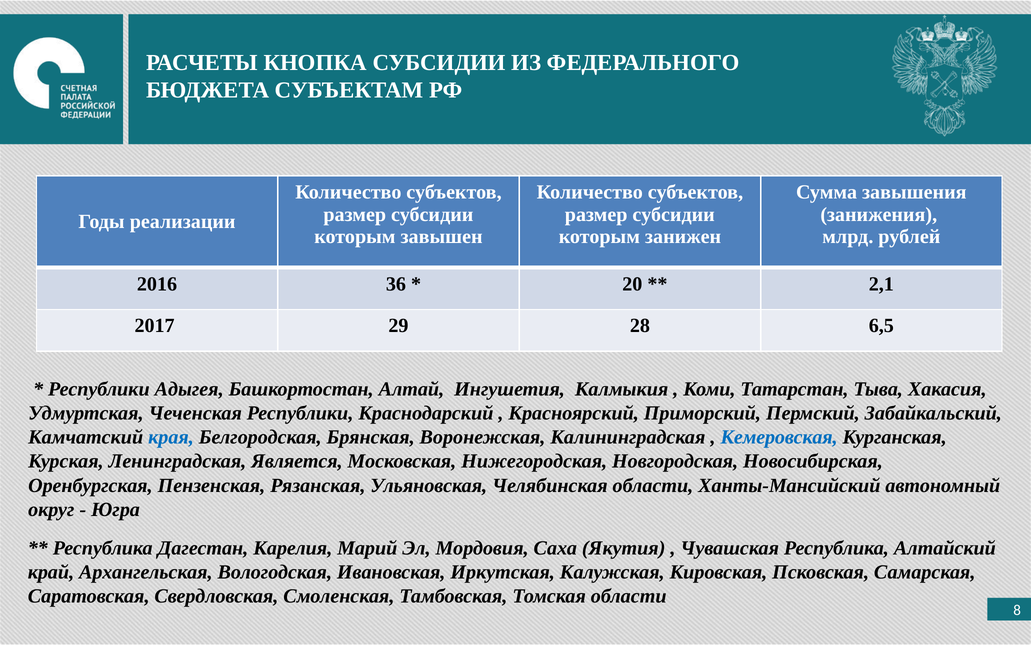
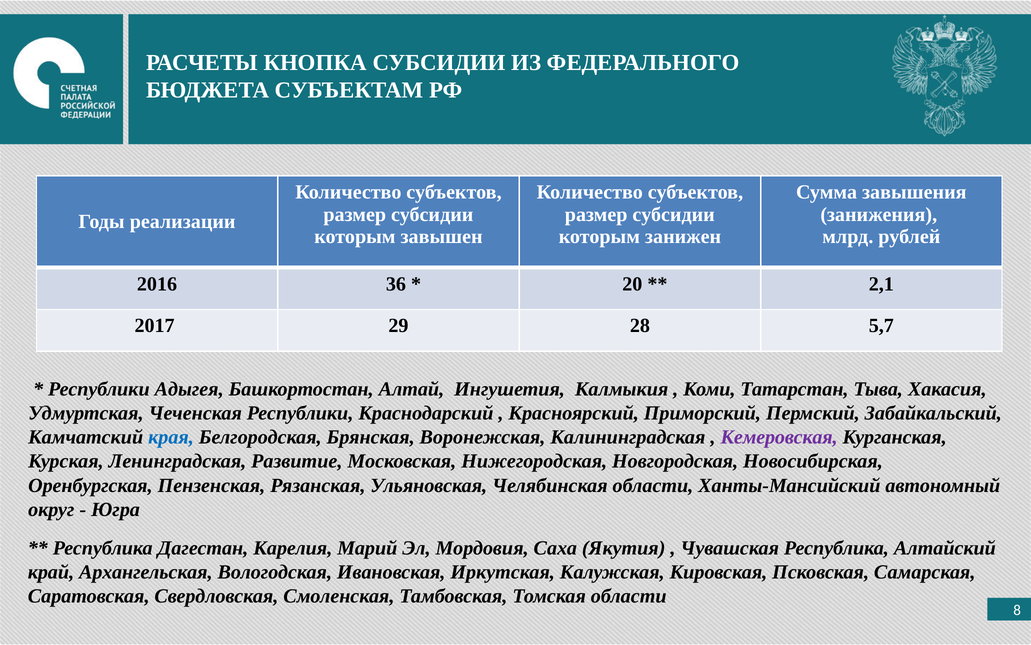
6,5: 6,5 -> 5,7 (881, 325)
Кемеровская colour: blue -> purple (779, 437)
Является: Является -> Развитие (297, 461)
